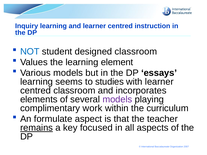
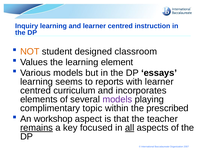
NOT colour: blue -> orange (30, 52)
studies: studies -> reports (109, 82)
centred classroom: classroom -> curriculum (74, 91)
work: work -> topic (93, 108)
curriculum: curriculum -> prescribed (168, 108)
formulate: formulate -> workshop (53, 119)
all underline: none -> present (130, 128)
